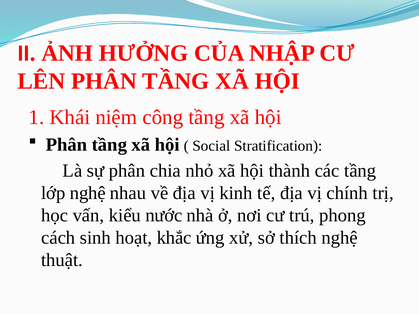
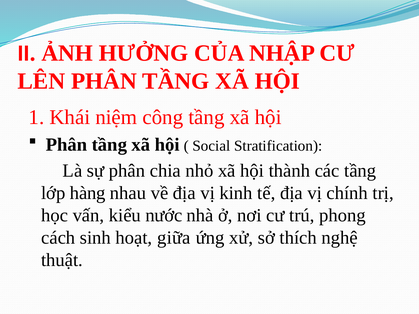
lớp nghệ: nghệ -> hàng (88, 193)
khắc: khắc -> giữa (174, 238)
